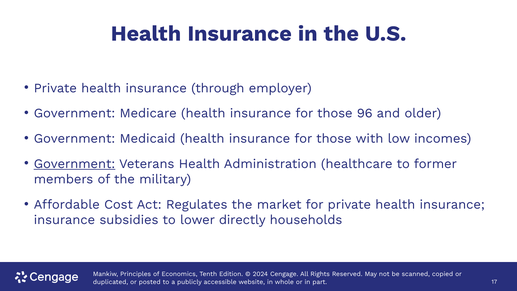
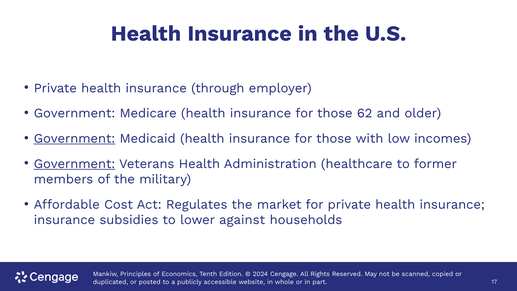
96: 96 -> 62 (365, 113)
Government underline: none -> present (75, 138)
directly: directly -> against (242, 220)
